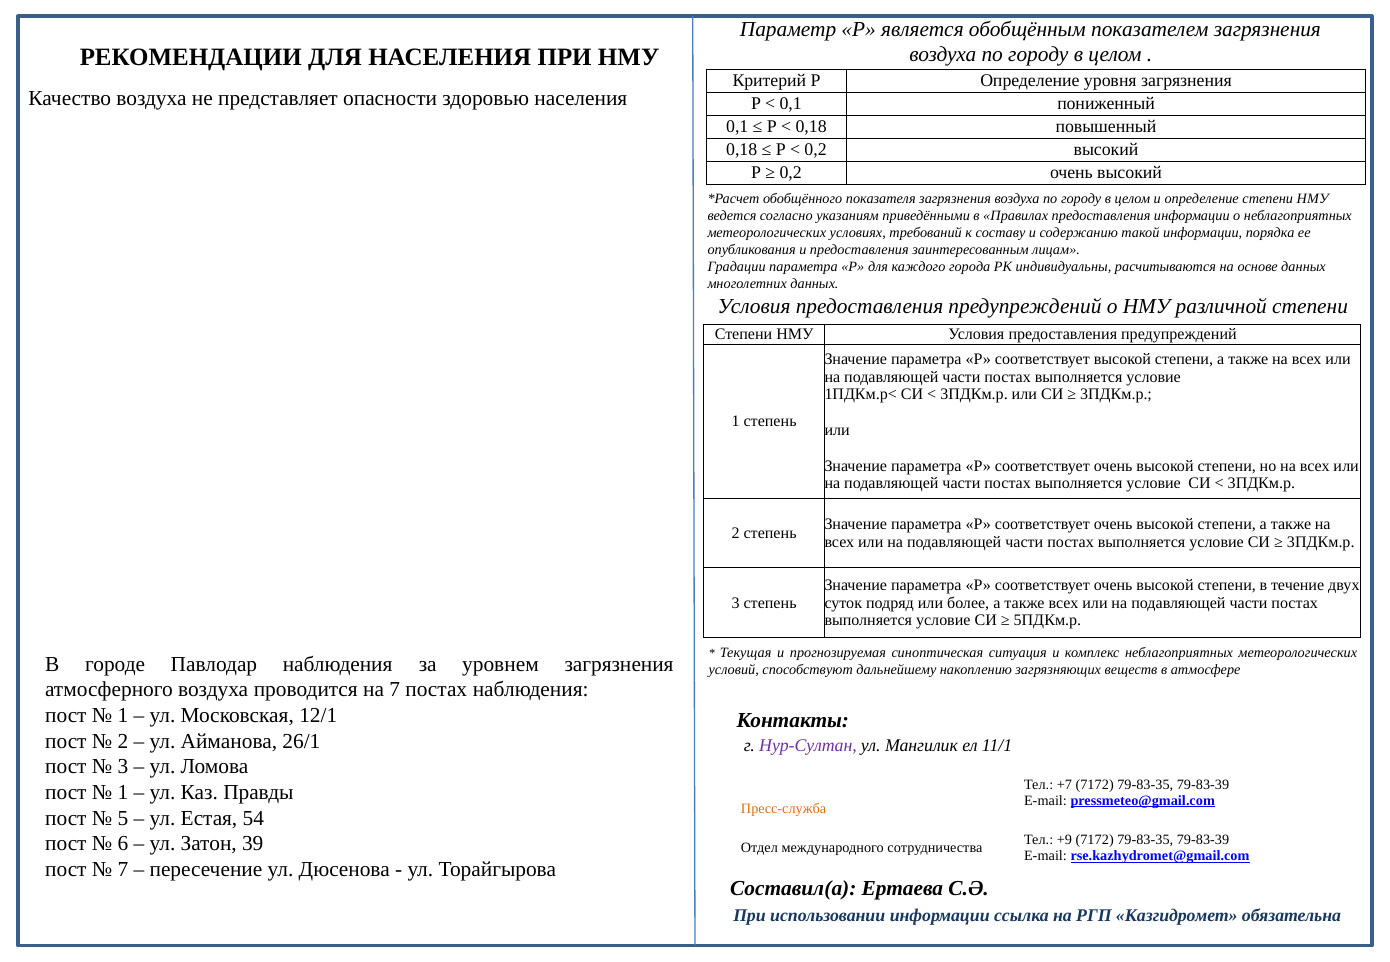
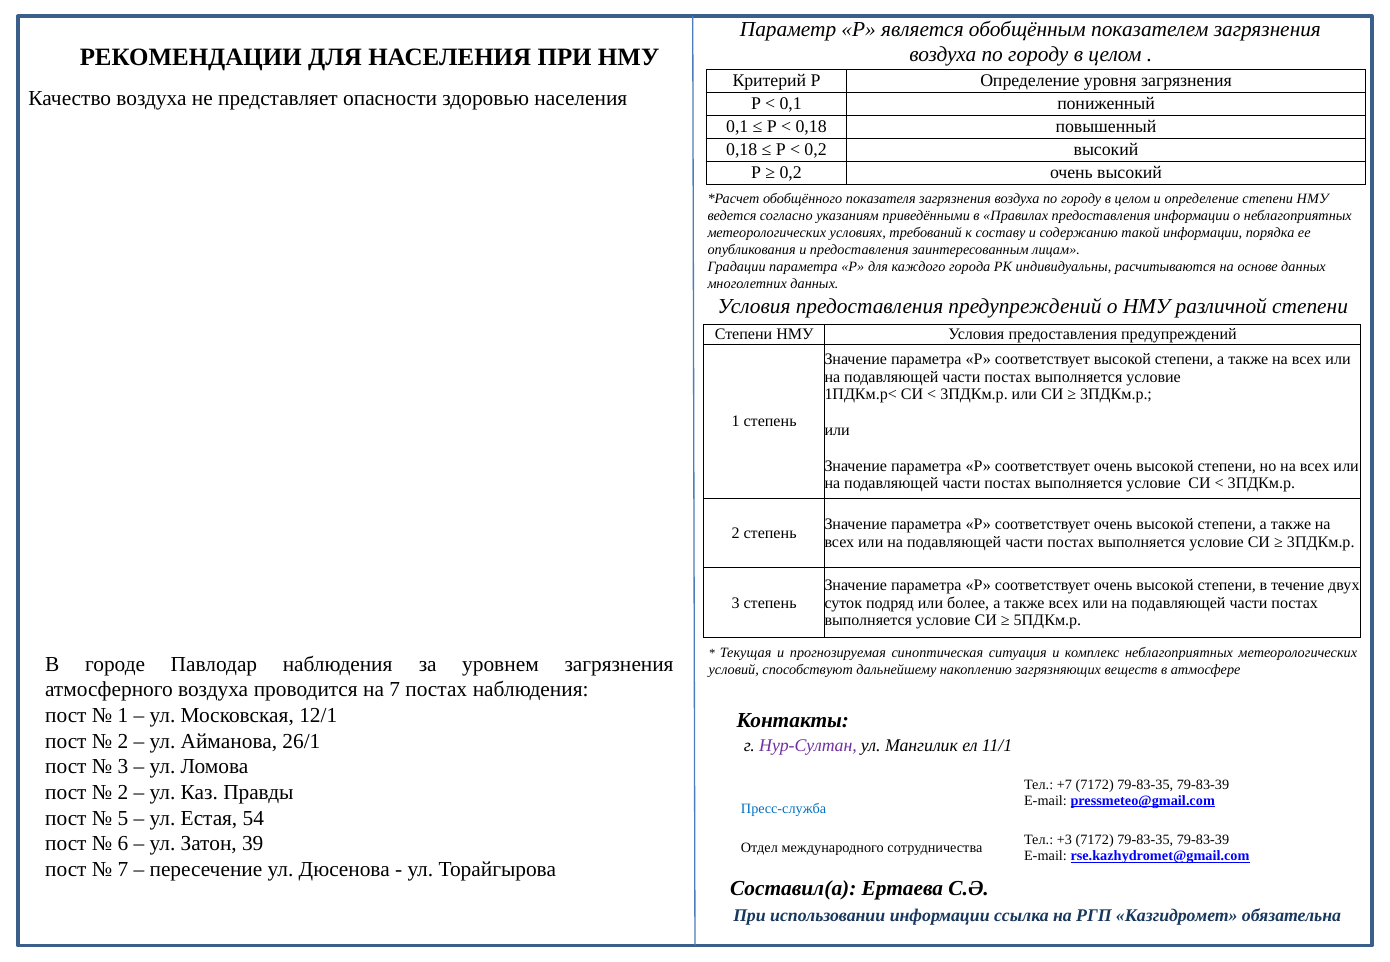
1: 1 -> 2 (123, 793)
Пресс-служба colour: orange -> blue (784, 809)
+9: +9 -> +3 (1064, 840)
